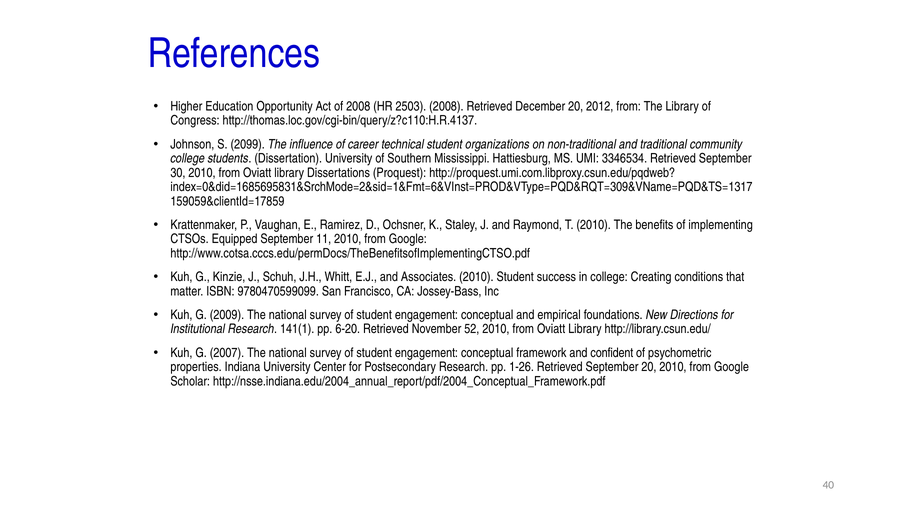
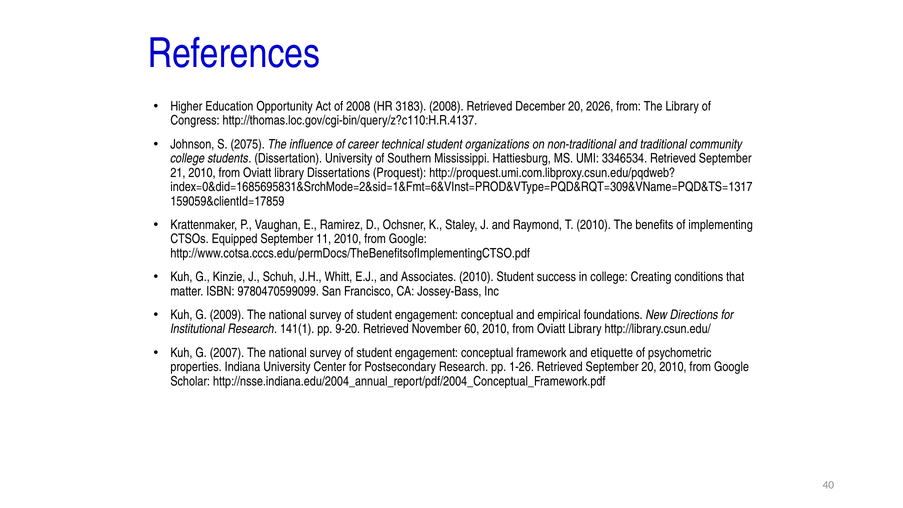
2503: 2503 -> 3183 (411, 106)
2012: 2012 -> 2026 (600, 106)
2099: 2099 -> 2075 (248, 144)
30: 30 -> 21 (178, 173)
6-20: 6-20 -> 9-20 (348, 329)
52: 52 -> 60 (472, 329)
confident: confident -> etiquette (612, 353)
